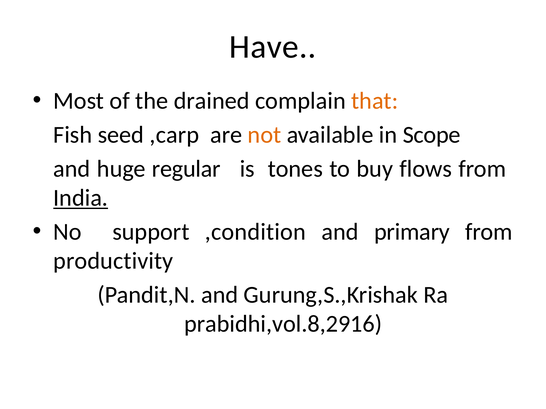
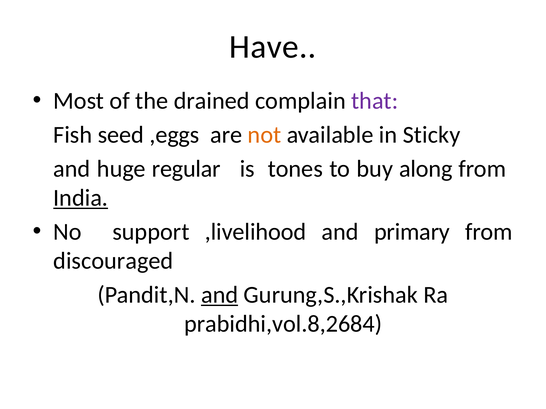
that colour: orange -> purple (375, 101)
,carp: ,carp -> ,eggs (174, 135)
Scope: Scope -> Sticky (432, 135)
flows: flows -> along (426, 169)
,condition: ,condition -> ,livelihood (256, 232)
productivity: productivity -> discouraged (113, 261)
and underline: none -> present (220, 295)
prabidhi,vol.8,2916: prabidhi,vol.8,2916 -> prabidhi,vol.8,2684 (283, 324)
